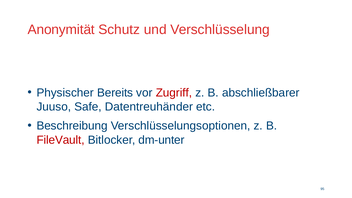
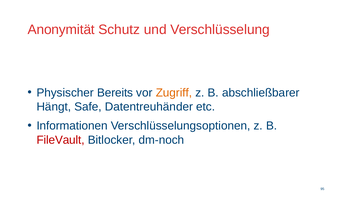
Zugriff colour: red -> orange (174, 93)
Juuso: Juuso -> Hängt (54, 107)
Beschreibung: Beschreibung -> Informationen (72, 126)
dm-unter: dm-unter -> dm-noch (161, 140)
